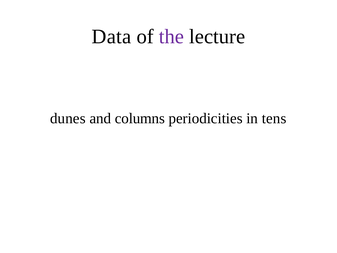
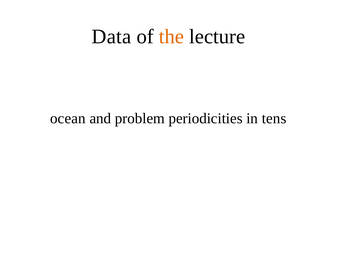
the colour: purple -> orange (171, 37)
dunes: dunes -> ocean (68, 118)
columns: columns -> problem (140, 118)
